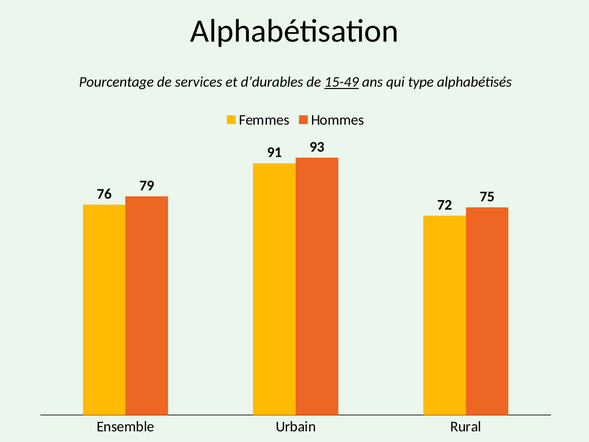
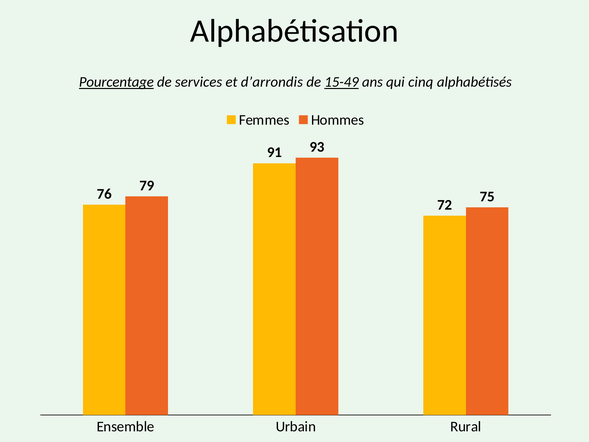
Pourcentage underline: none -> present (116, 82)
d’durables: d’durables -> d’arrondis (272, 82)
type: type -> cinq (421, 82)
